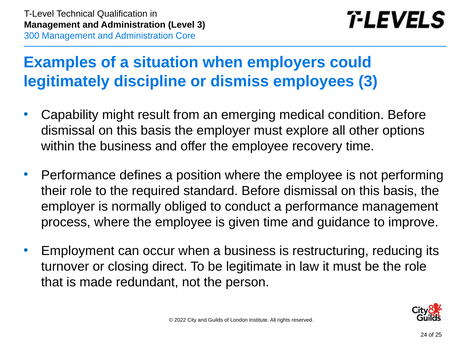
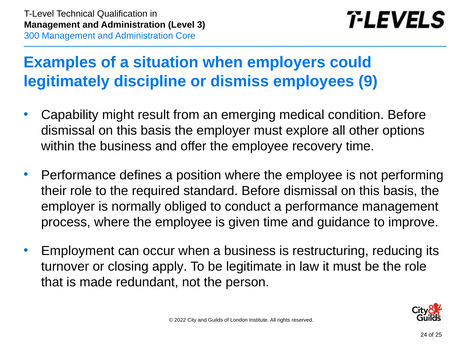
employees 3: 3 -> 9 (368, 81)
direct: direct -> apply (170, 266)
